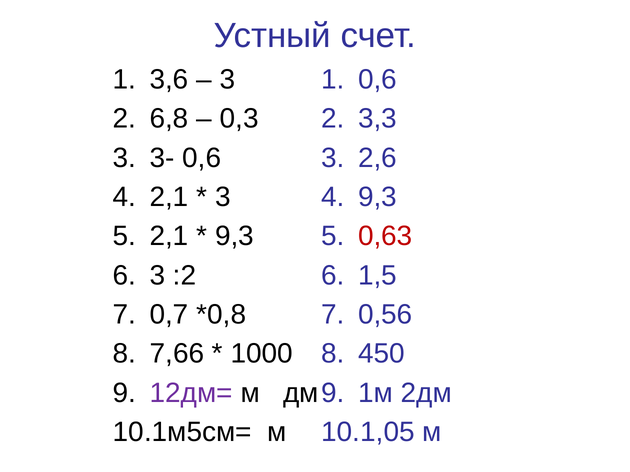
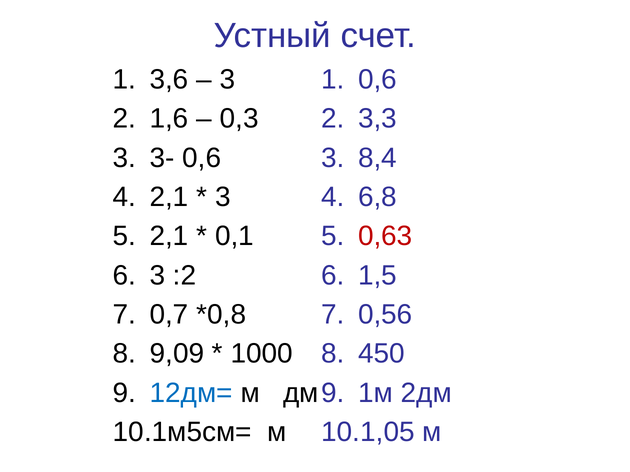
6,8: 6,8 -> 1,6 (169, 119)
2,6: 2,6 -> 8,4 (377, 158)
9,3: 9,3 -> 6,8 (377, 197)
9,3: 9,3 -> 0,1 (234, 236)
7,66: 7,66 -> 9,09 (177, 354)
12дм= colour: purple -> blue (191, 393)
